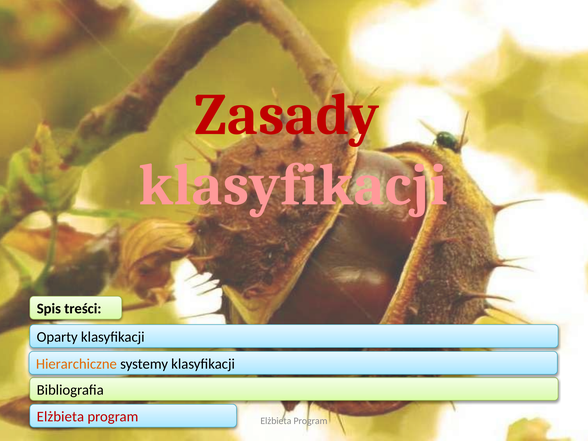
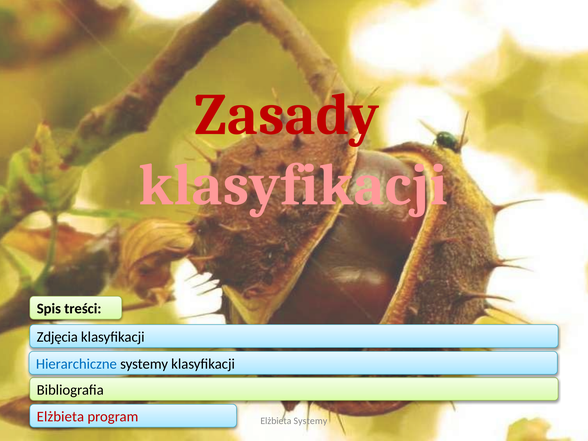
Oparty: Oparty -> Zdjęcia (57, 337)
Hierarchiczne colour: orange -> blue (76, 364)
Program: Program -> Systemy (310, 421)
